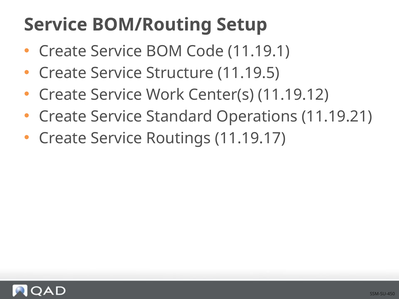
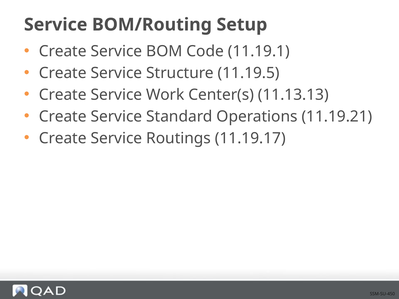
11.19.12: 11.19.12 -> 11.13.13 (293, 95)
